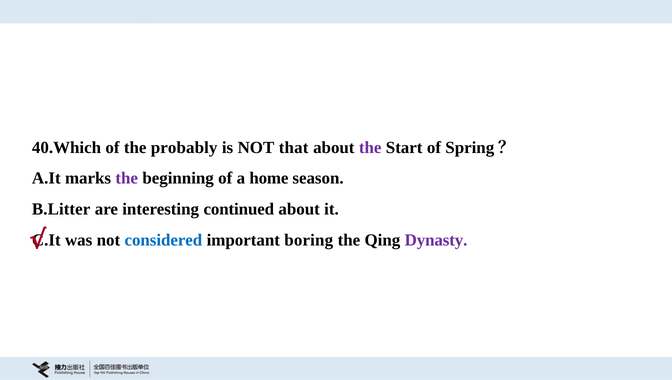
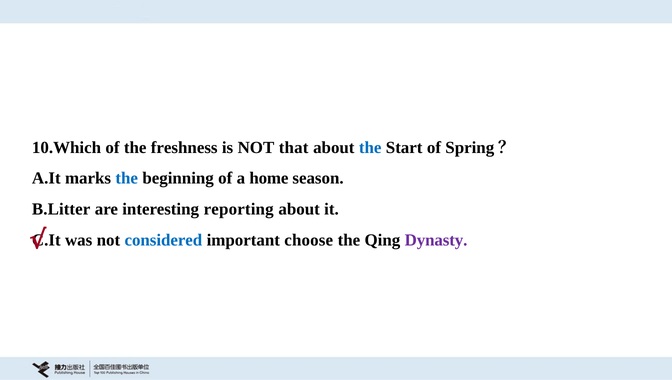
40.Which: 40.Which -> 10.Which (67, 148)
probably: probably -> freshness (184, 148)
the colour: purple -> blue (370, 148)
the colour: purple -> blue (127, 178)
continued: continued -> reporting (239, 209)
boring: boring -> choose (309, 240)
